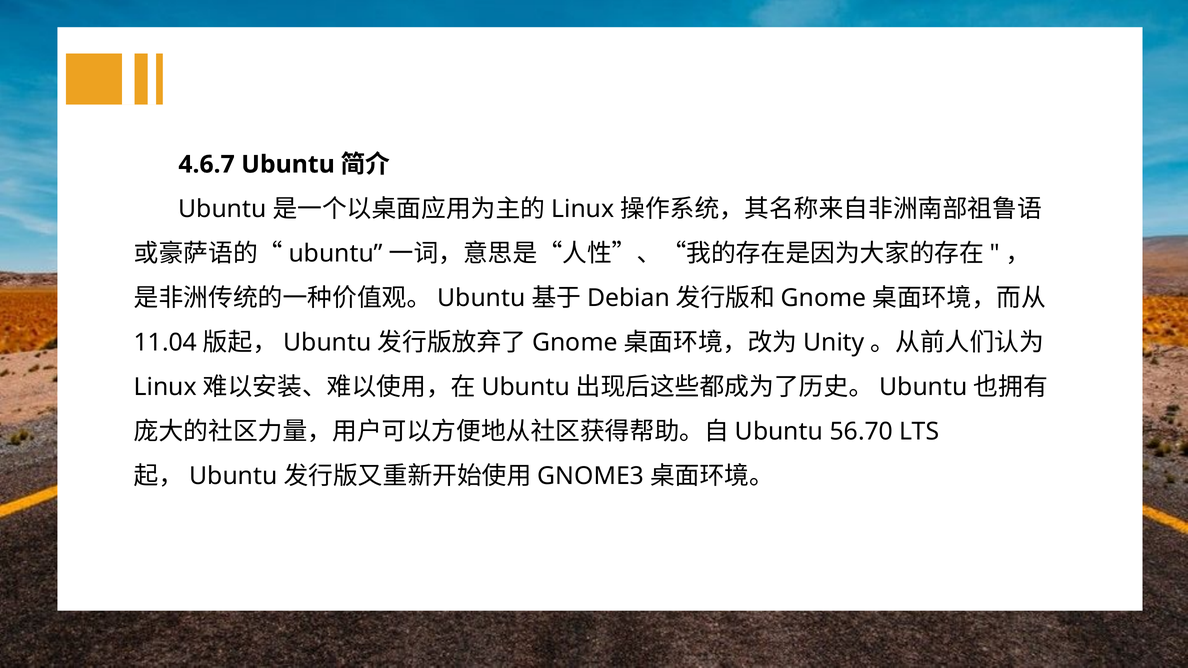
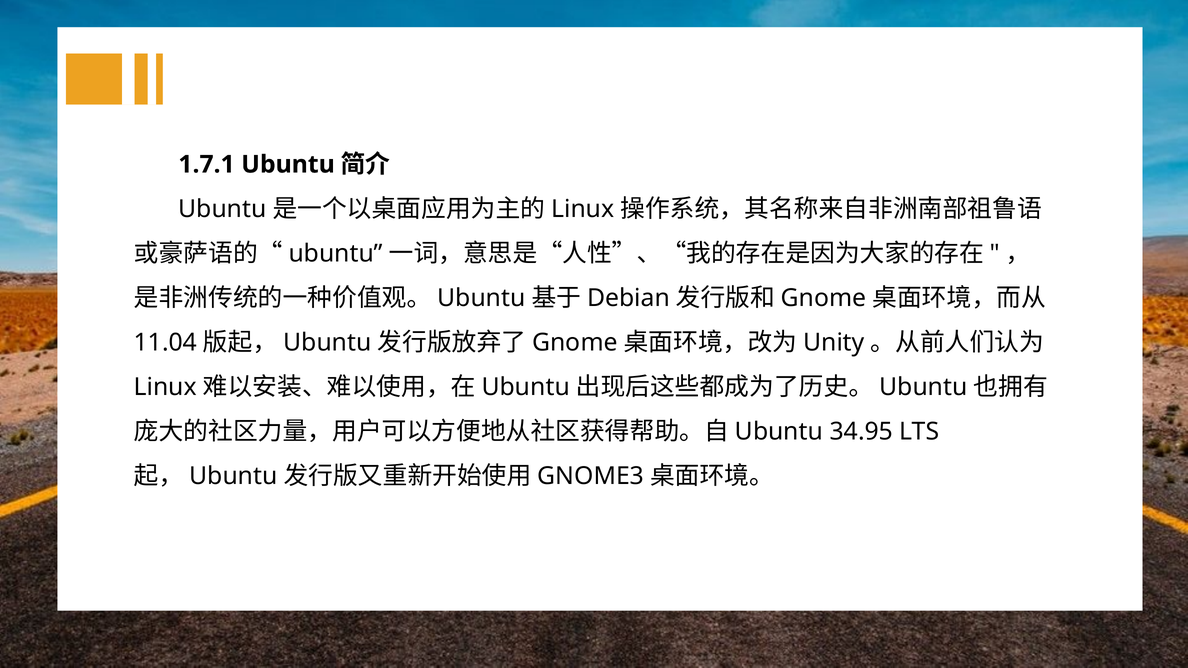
4.6.7: 4.6.7 -> 1.7.1 (207, 164)
56.70: 56.70 -> 34.95 (861, 432)
